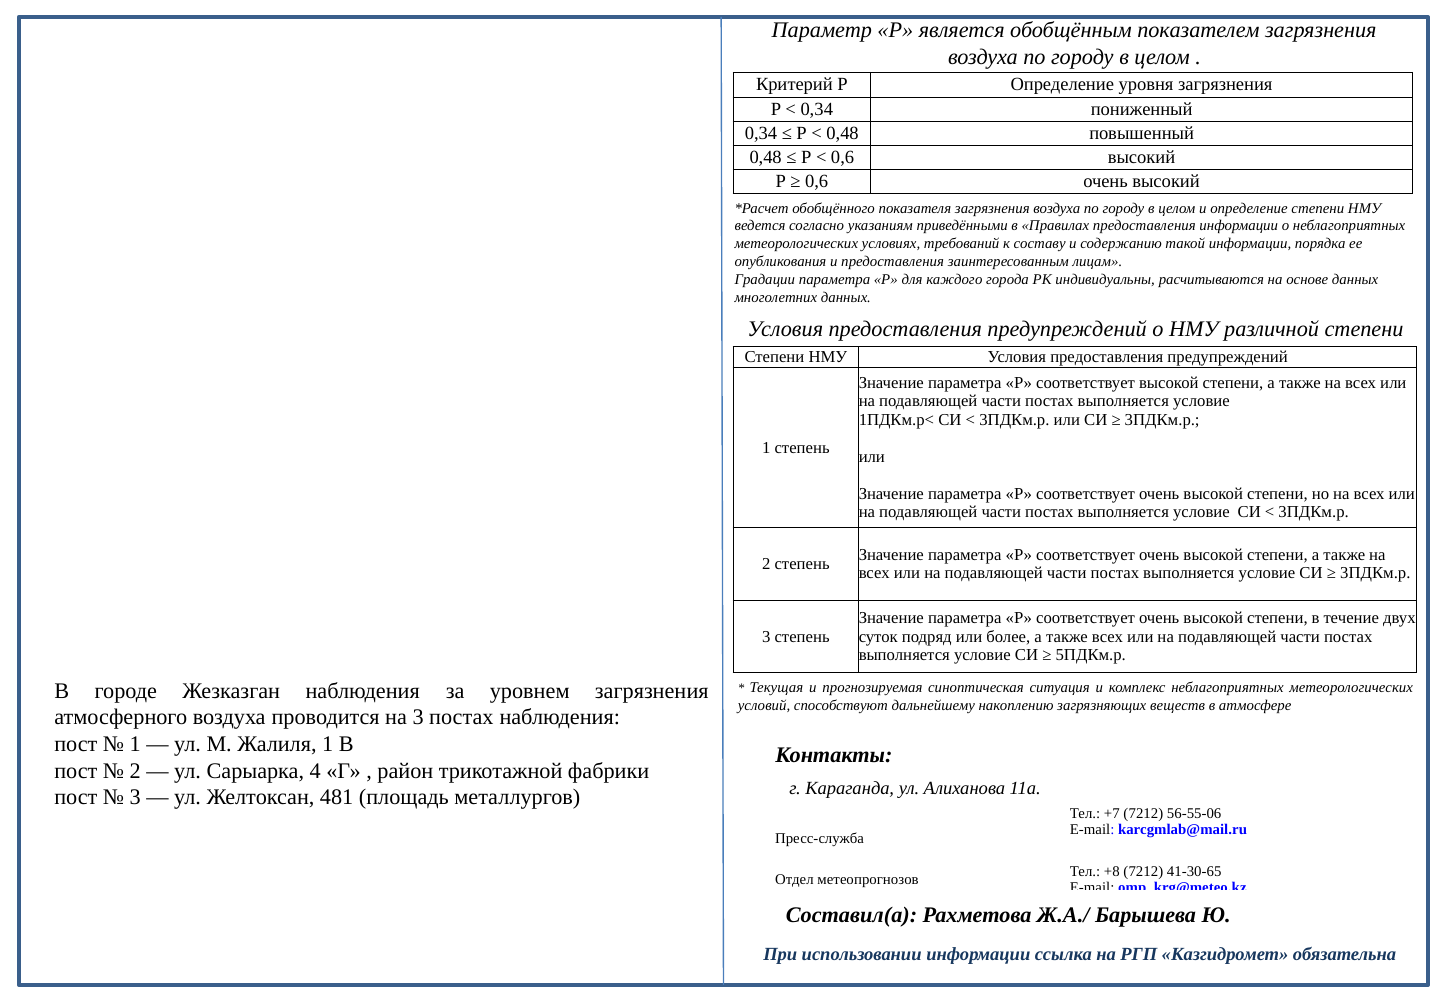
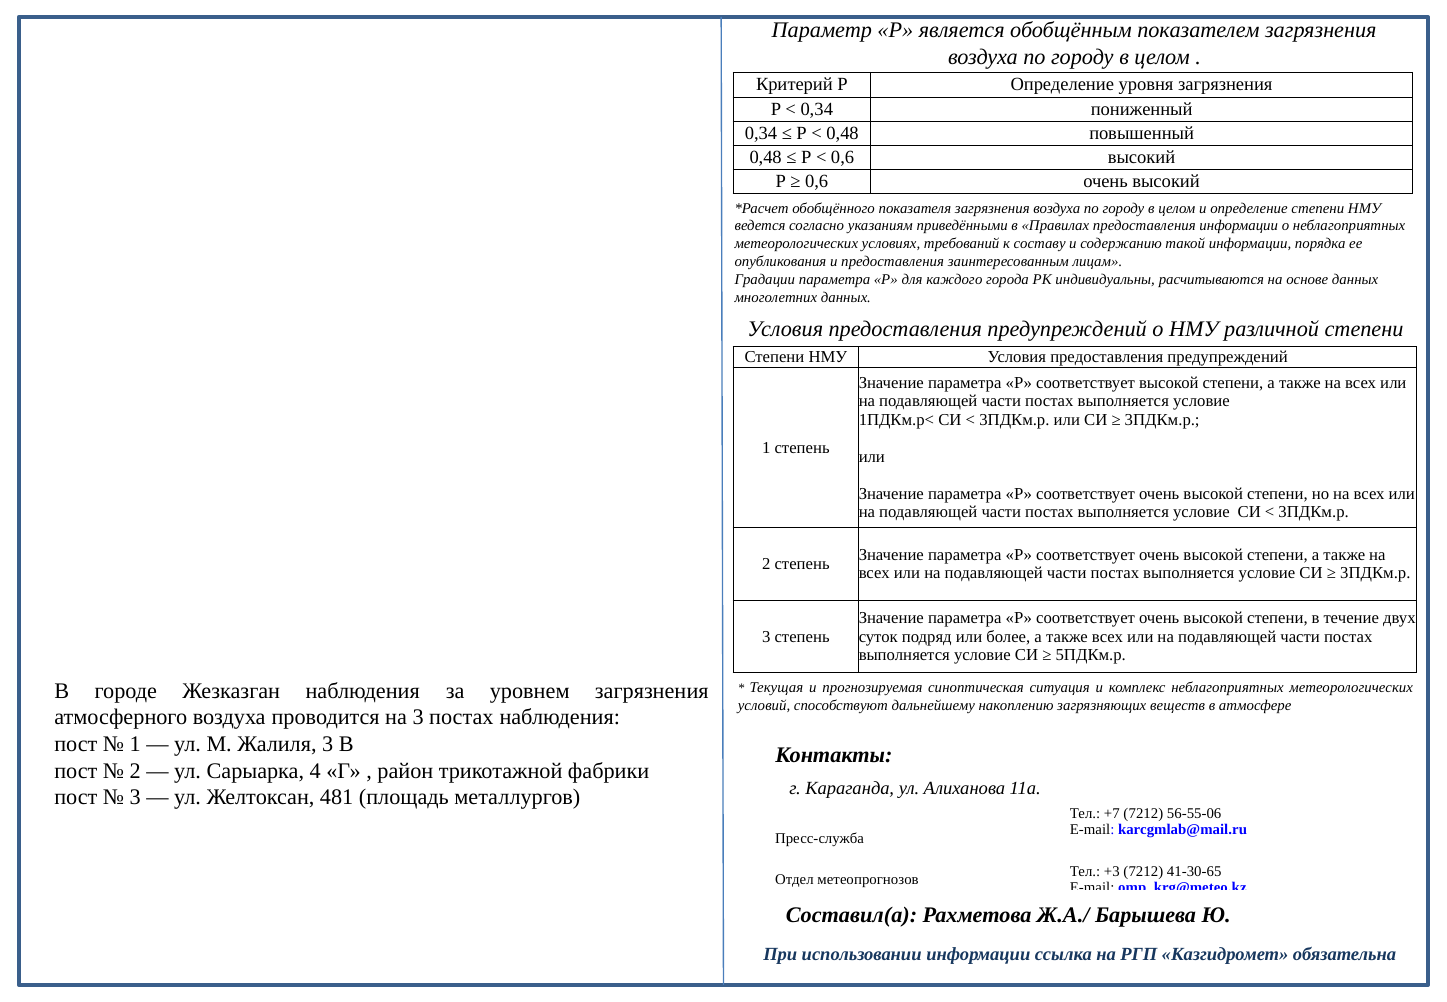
Жалиля 1: 1 -> 3 (328, 744)
+8: +8 -> +3 (1112, 871)
